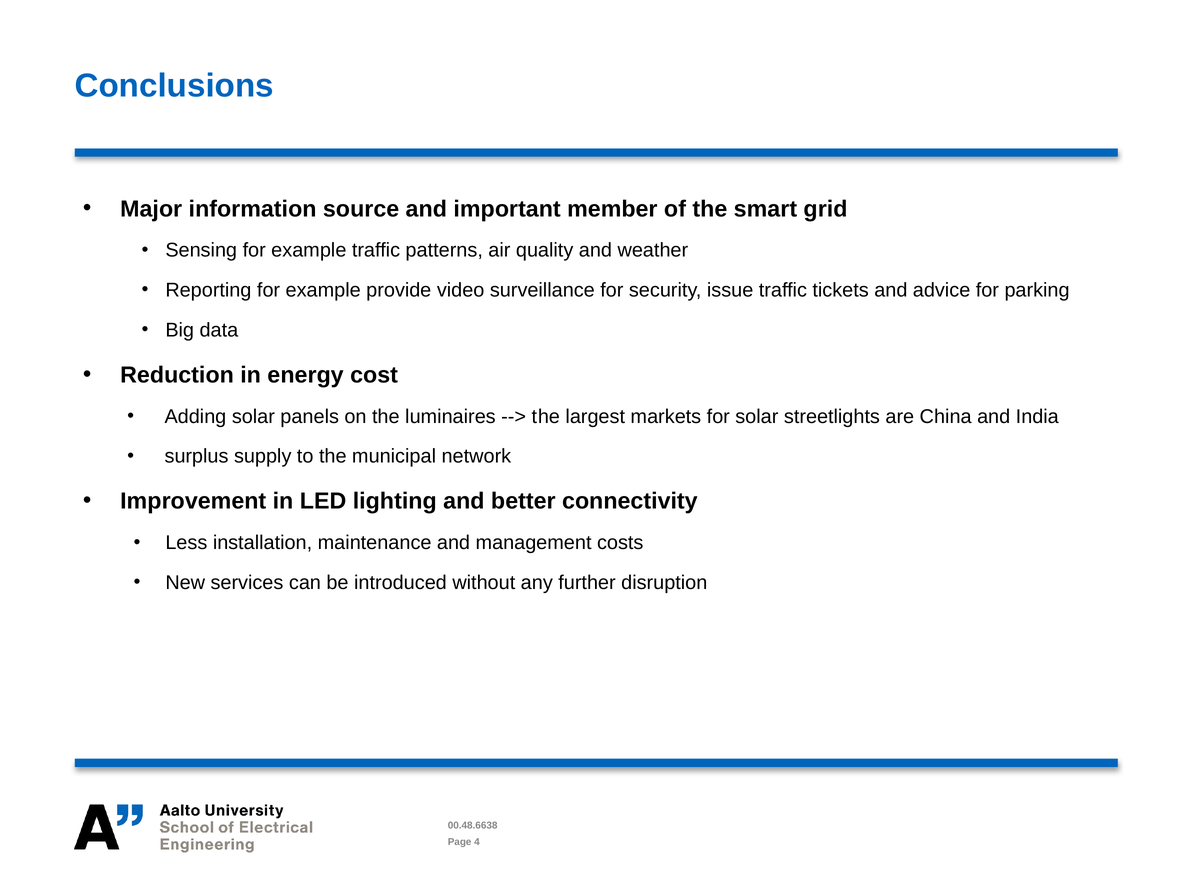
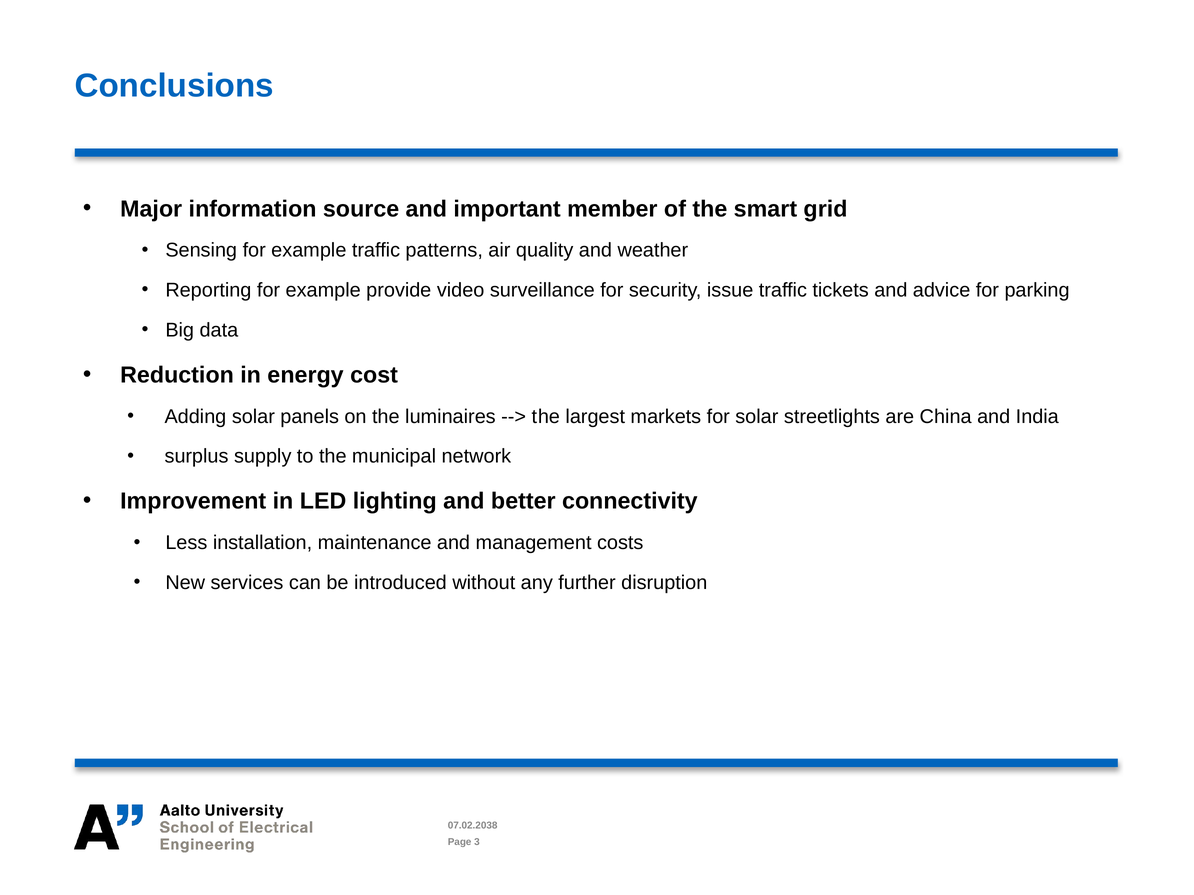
00.48.6638: 00.48.6638 -> 07.02.2038 (473, 826)
4: 4 -> 3 (477, 843)
